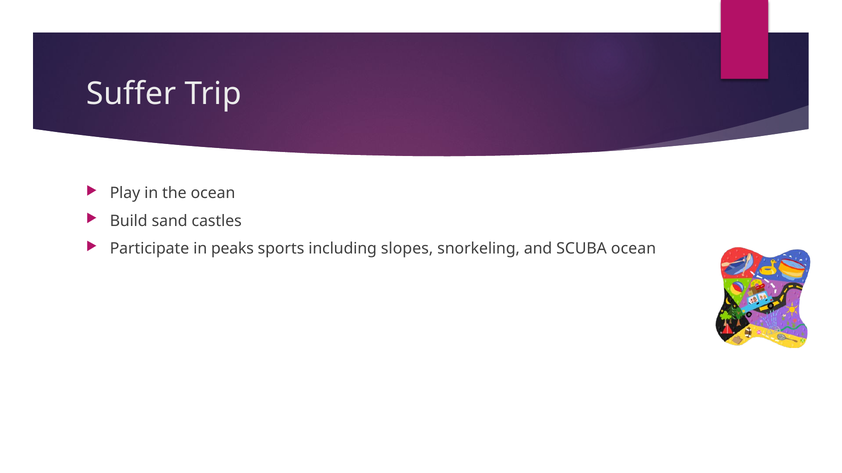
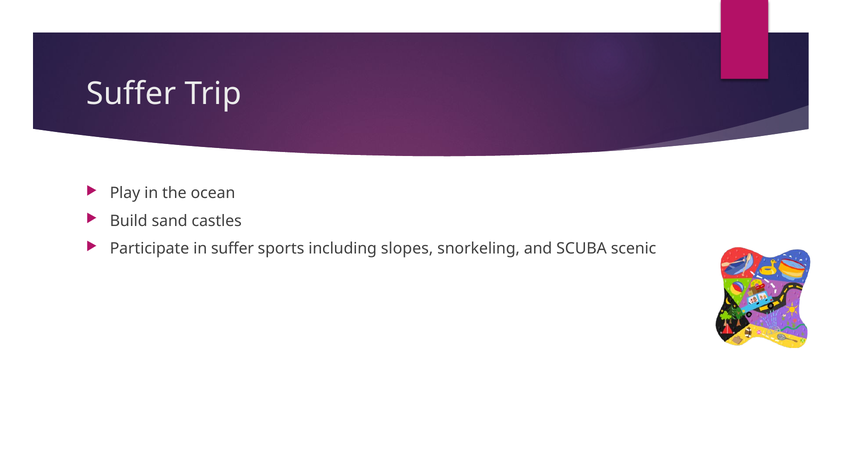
in peaks: peaks -> suffer (232, 249)
SCUBA ocean: ocean -> scenic (634, 249)
